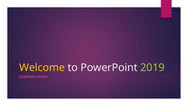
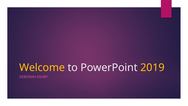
2019 colour: light green -> yellow (152, 67)
